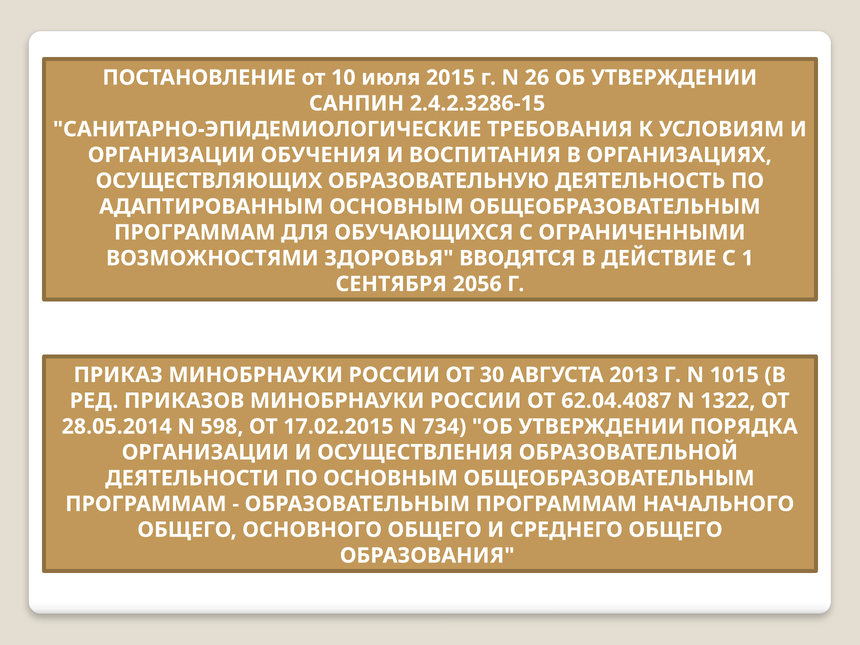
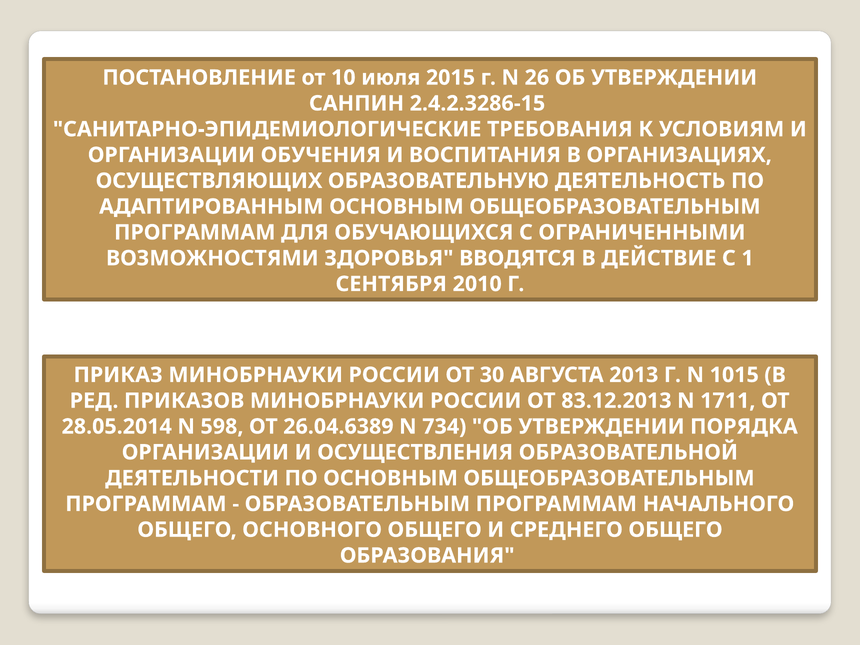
2056: 2056 -> 2010 (477, 284)
62.04.4087: 62.04.4087 -> 83.12.2013 (616, 401)
1322: 1322 -> 1711 (728, 401)
17.02.2015: 17.02.2015 -> 26.04.6389 (338, 427)
